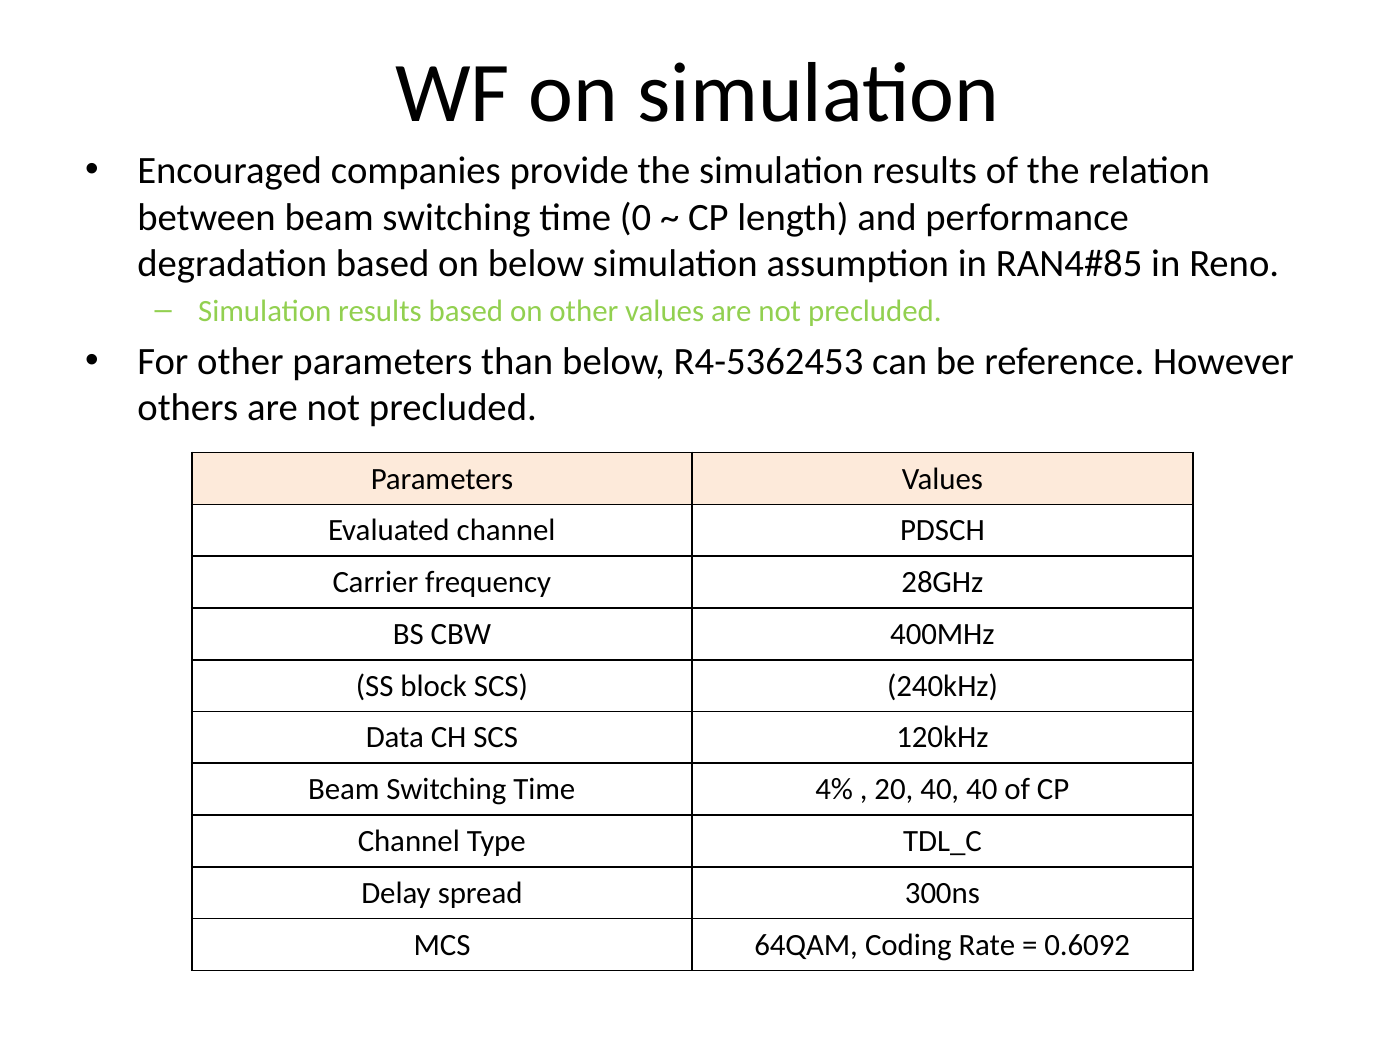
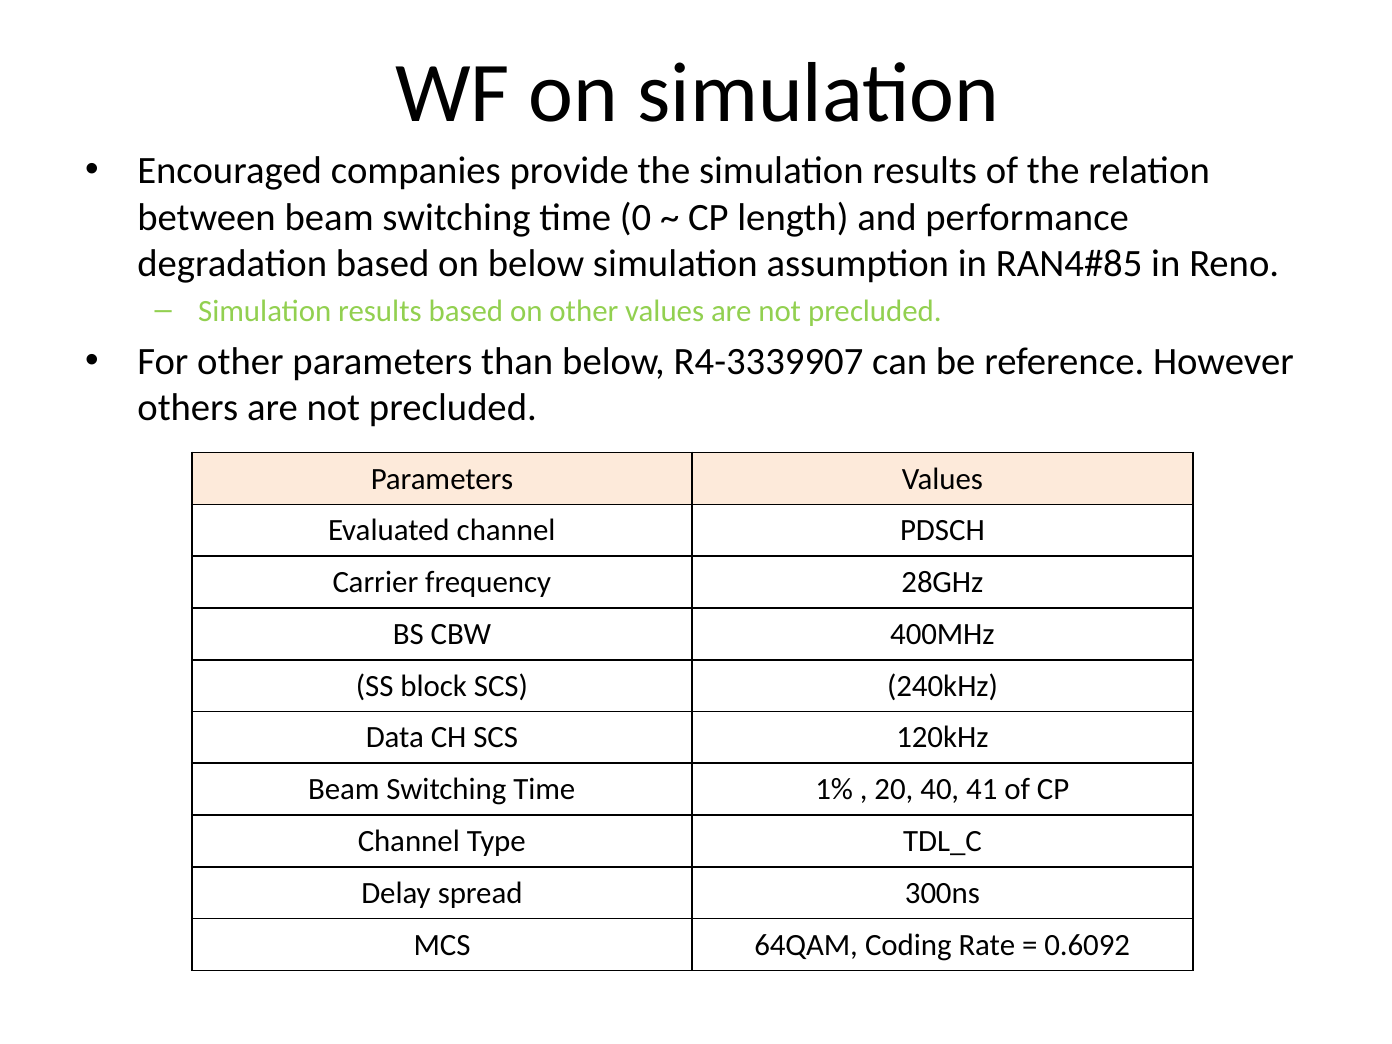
R4-5362453: R4-5362453 -> R4-3339907 (769, 361)
4%: 4% -> 1% (834, 790)
40 40: 40 -> 41 (982, 790)
